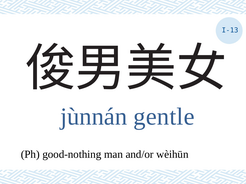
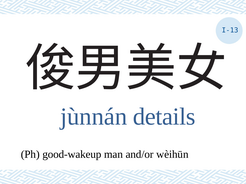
gentle: gentle -> details (164, 117)
good-nothing: good-nothing -> good-wakeup (72, 155)
